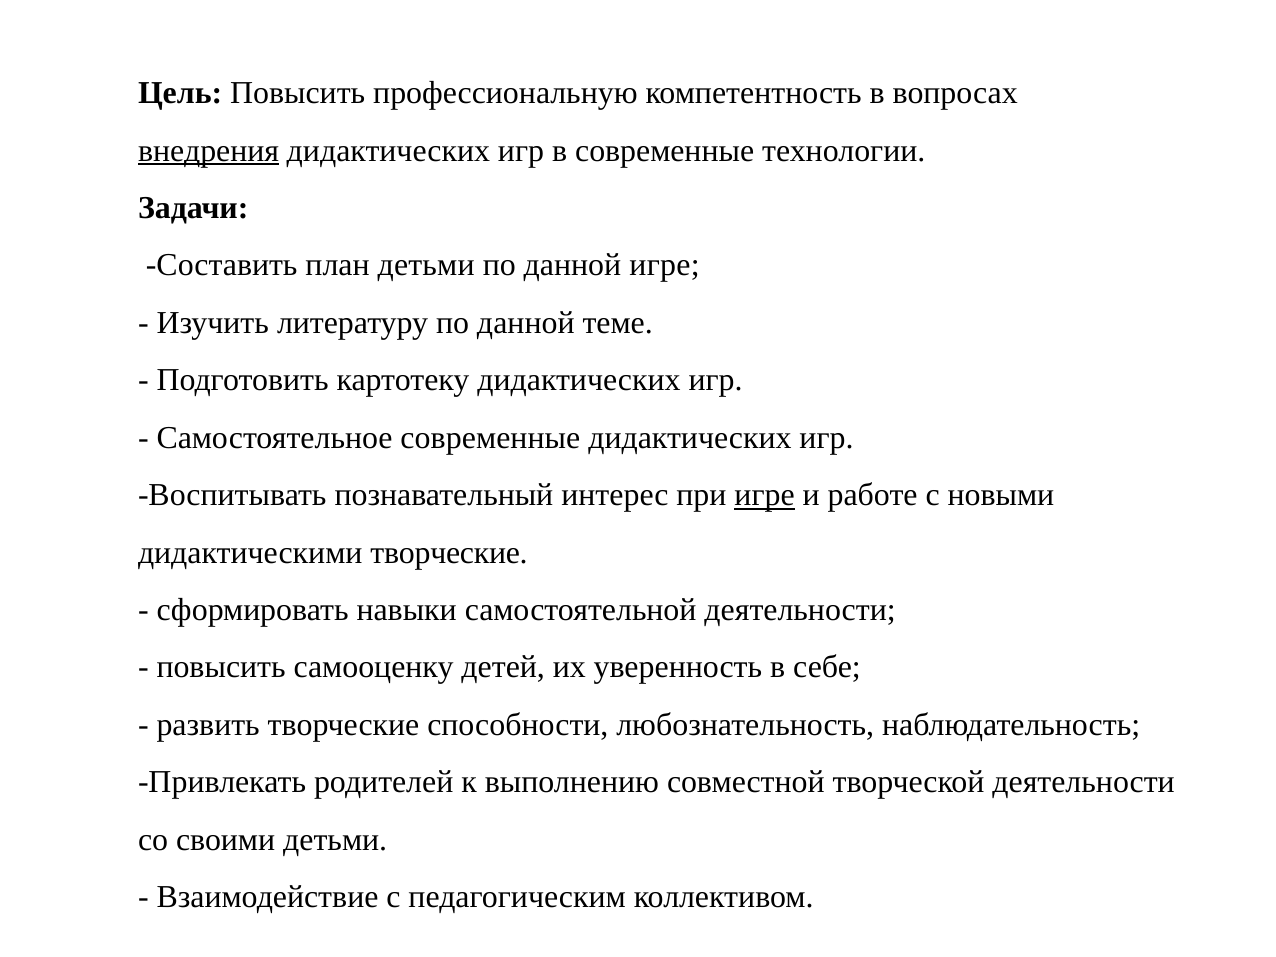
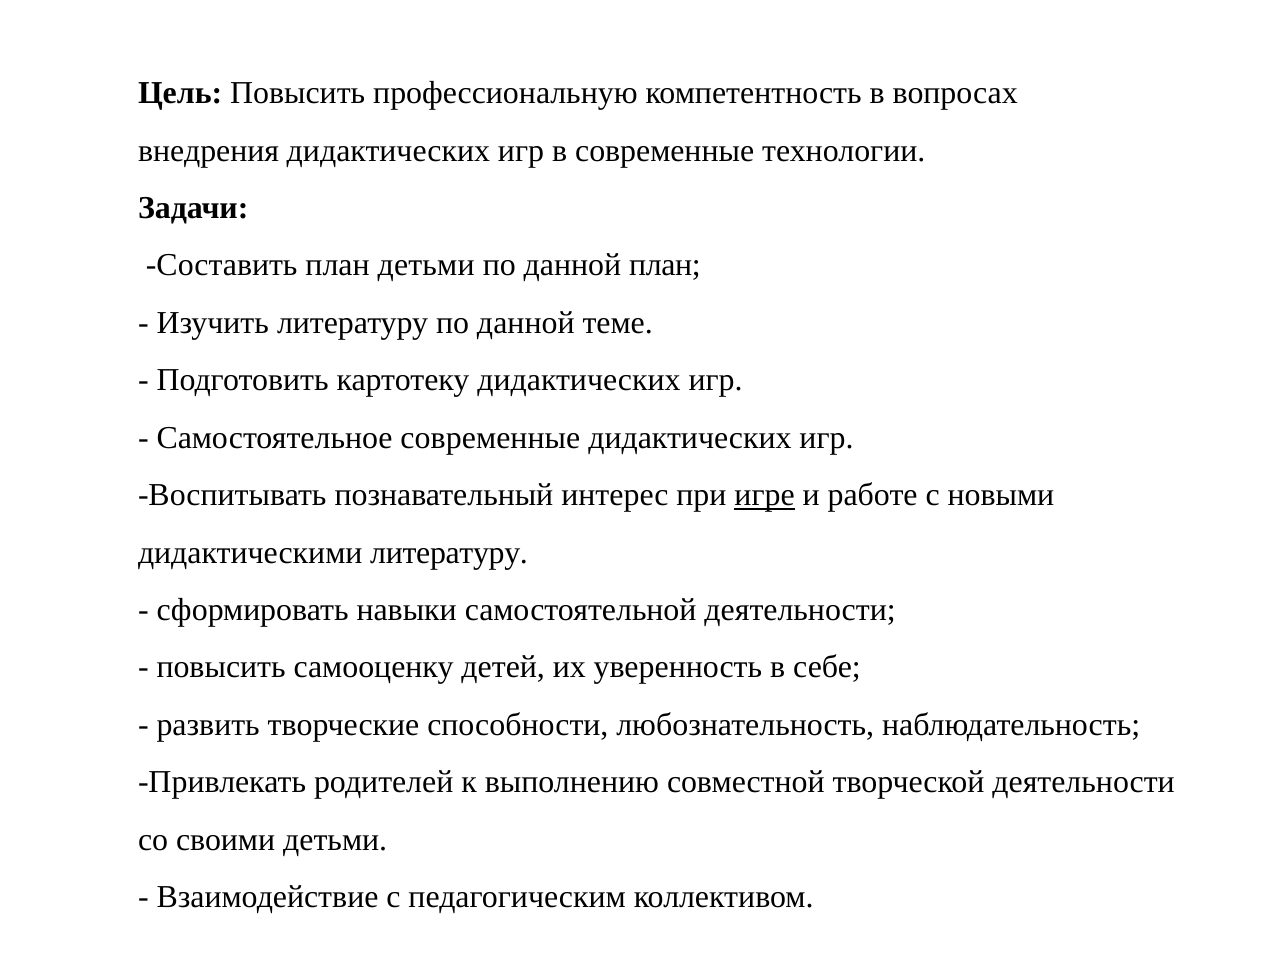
внедрения underline: present -> none (208, 151)
данной игре: игре -> план (665, 265)
дидактическими творческие: творческие -> литературу (449, 553)
